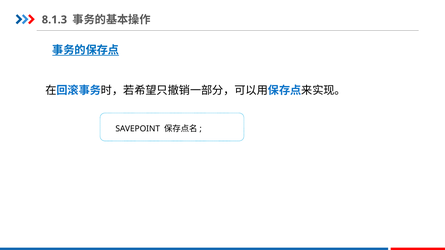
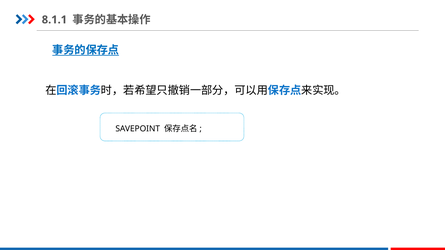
8.1.3: 8.1.3 -> 8.1.1 (54, 20)
